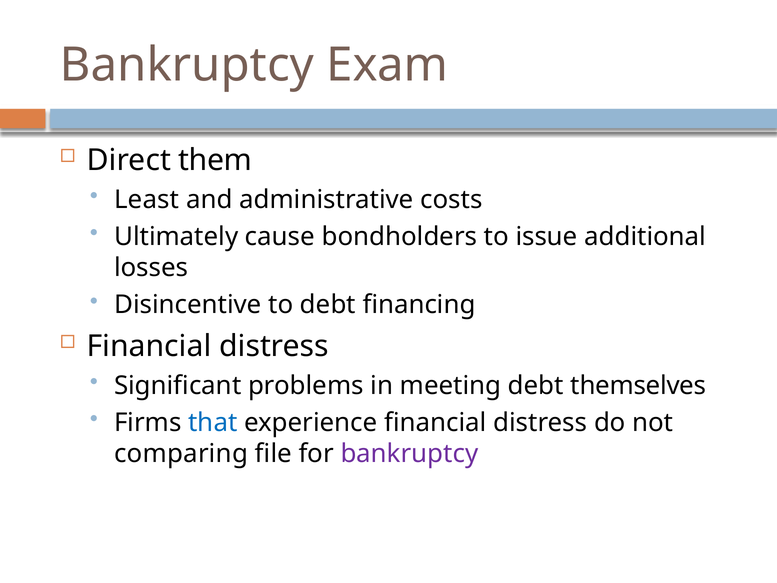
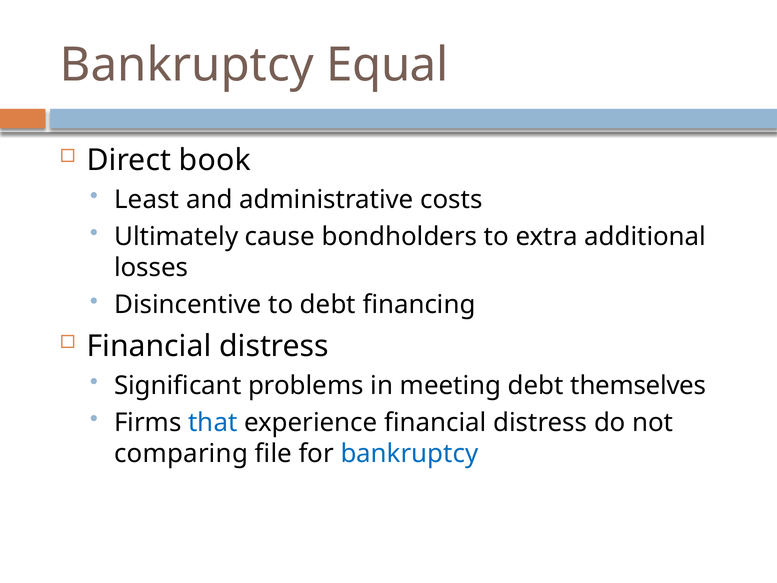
Exam: Exam -> Equal (387, 65)
them: them -> book (215, 160)
issue: issue -> extra (547, 236)
bankruptcy colour: purple -> blue (409, 453)
